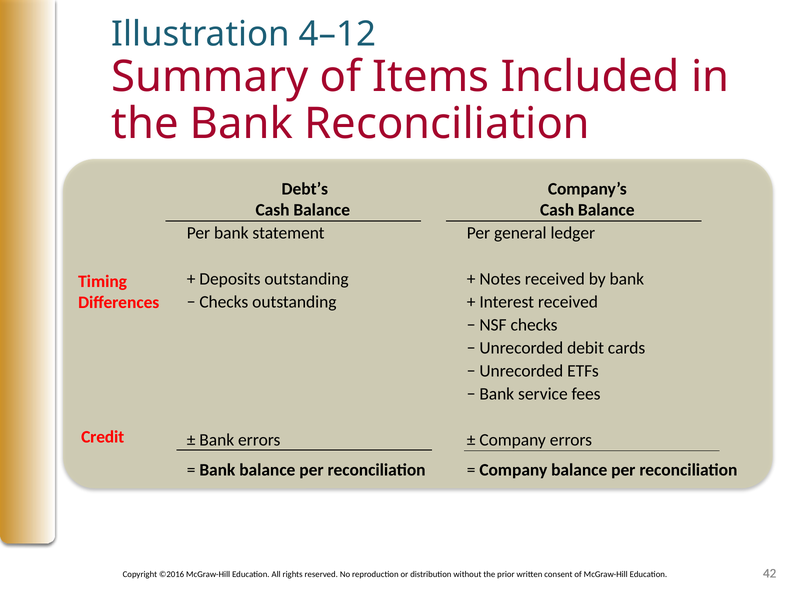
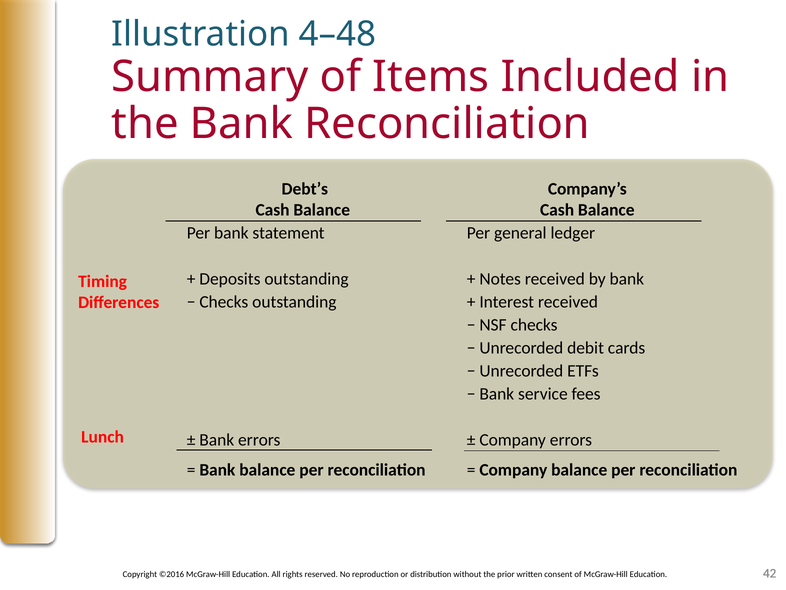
4–12: 4–12 -> 4–48 (338, 34)
Credit: Credit -> Lunch (103, 437)
